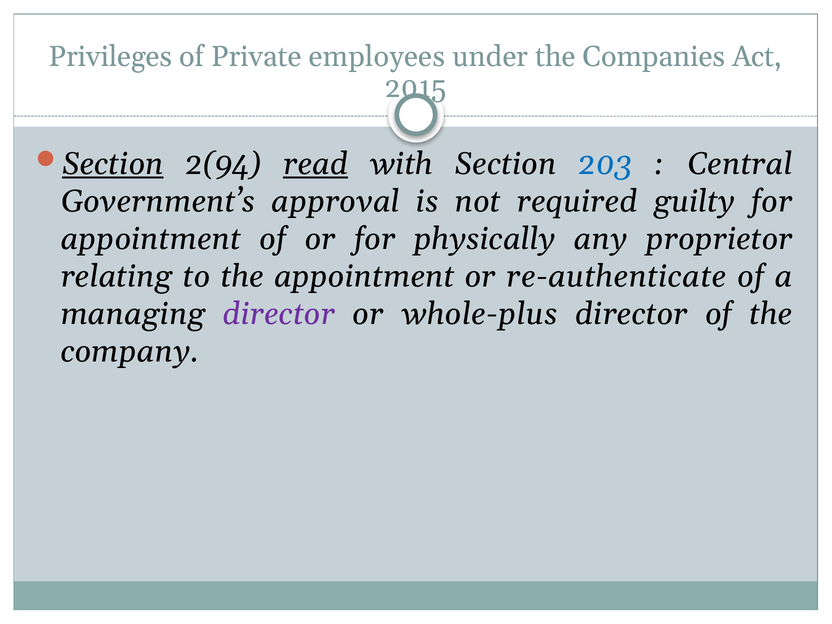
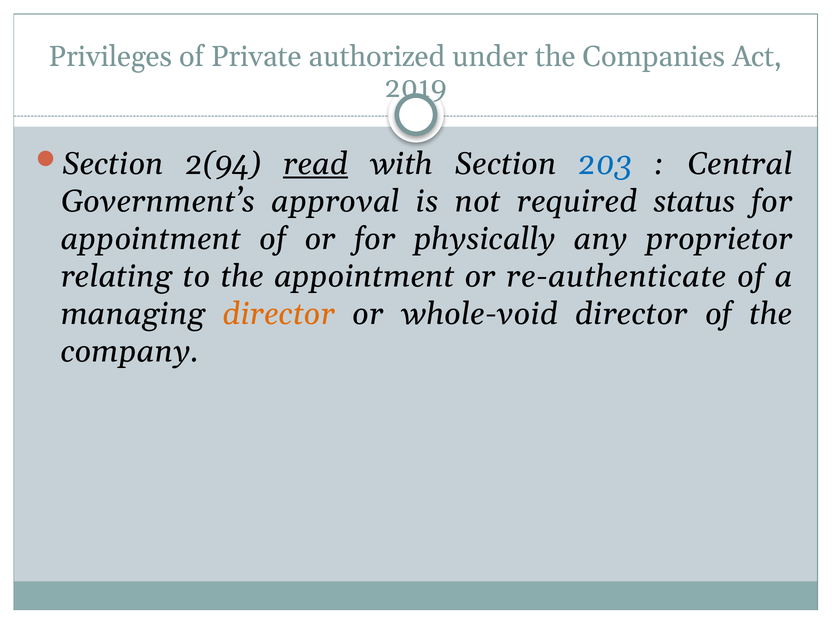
employees: employees -> authorized (377, 57)
2015: 2015 -> 2019 (416, 88)
Section underline: present -> none (113, 164)
guilty: guilty -> status (694, 201)
director colour: purple -> orange (279, 314)
whole-plus: whole-plus -> whole-void (479, 314)
